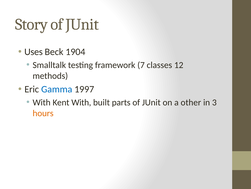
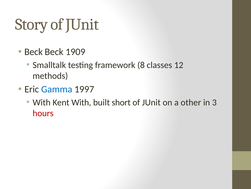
Uses: Uses -> Beck (34, 52)
1904: 1904 -> 1909 (75, 52)
7: 7 -> 8 (141, 65)
parts: parts -> short (121, 102)
hours colour: orange -> red (43, 113)
